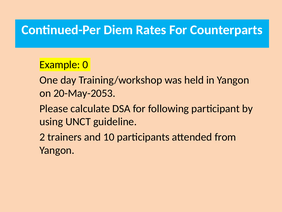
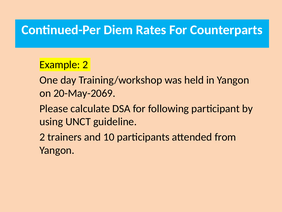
Example 0: 0 -> 2 (85, 65)
20-May-2053: 20-May-2053 -> 20-May-2069 (84, 93)
